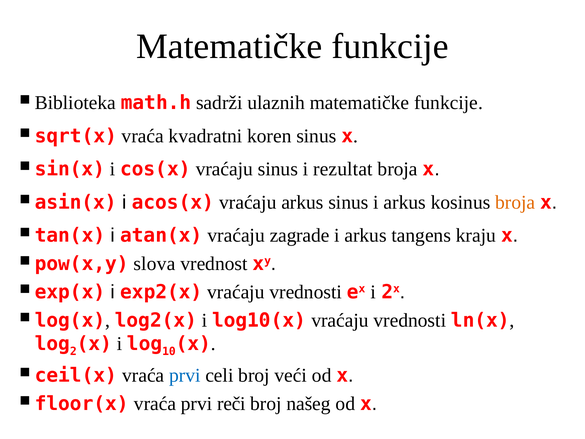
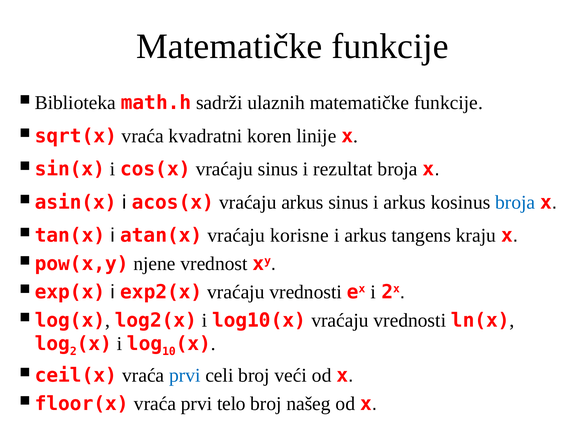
koren sinus: sinus -> linije (316, 136)
broja colour: orange -> blue (515, 202)
zagrade: zagrade -> korisne (299, 235)
slova: slova -> njene (155, 264)
reči: reči -> telo (231, 403)
